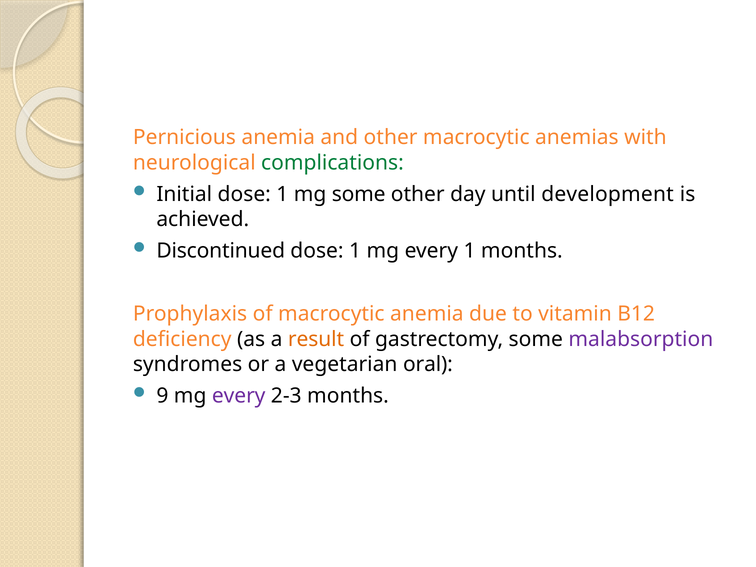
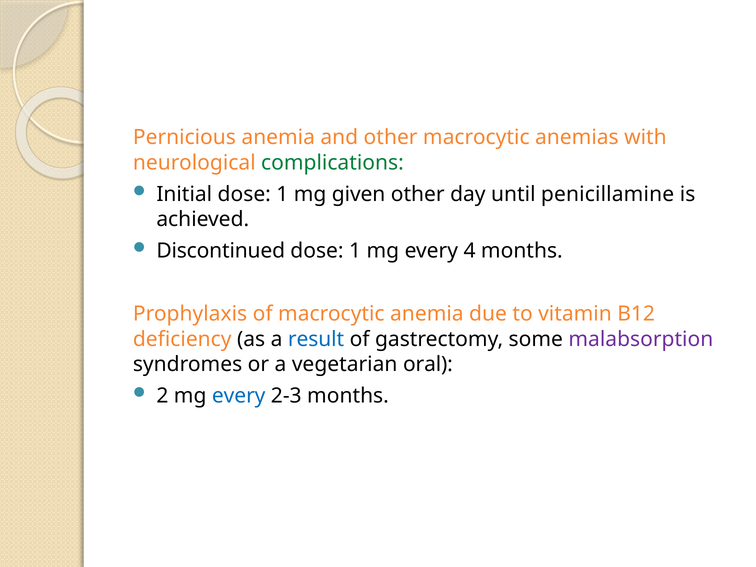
mg some: some -> given (359, 194)
development: development -> penicillamine (608, 194)
every 1: 1 -> 4 (470, 251)
result colour: orange -> blue (316, 339)
9: 9 -> 2 (162, 396)
every colour: purple -> blue (239, 396)
